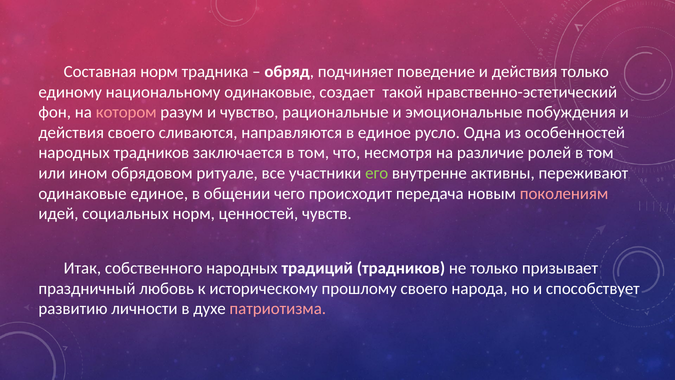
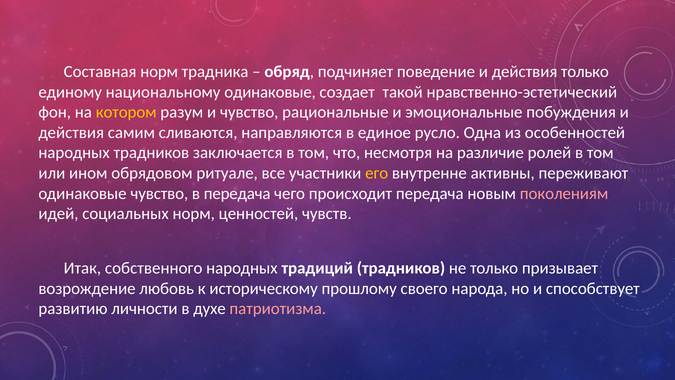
котором colour: pink -> yellow (126, 112)
действия своего: своего -> самим (131, 133)
его colour: light green -> yellow (377, 173)
одинаковые единое: единое -> чувство (159, 193)
в общении: общении -> передача (237, 193)
праздничный: праздничный -> возрождение (87, 288)
